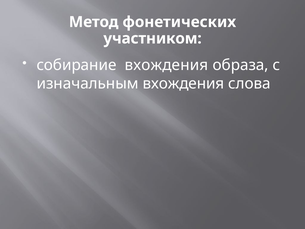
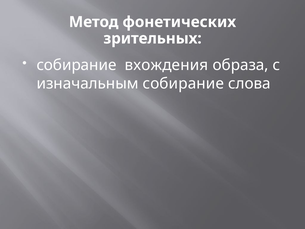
участником: участником -> зрительных (153, 38)
изначальным вхождения: вхождения -> собирание (183, 83)
